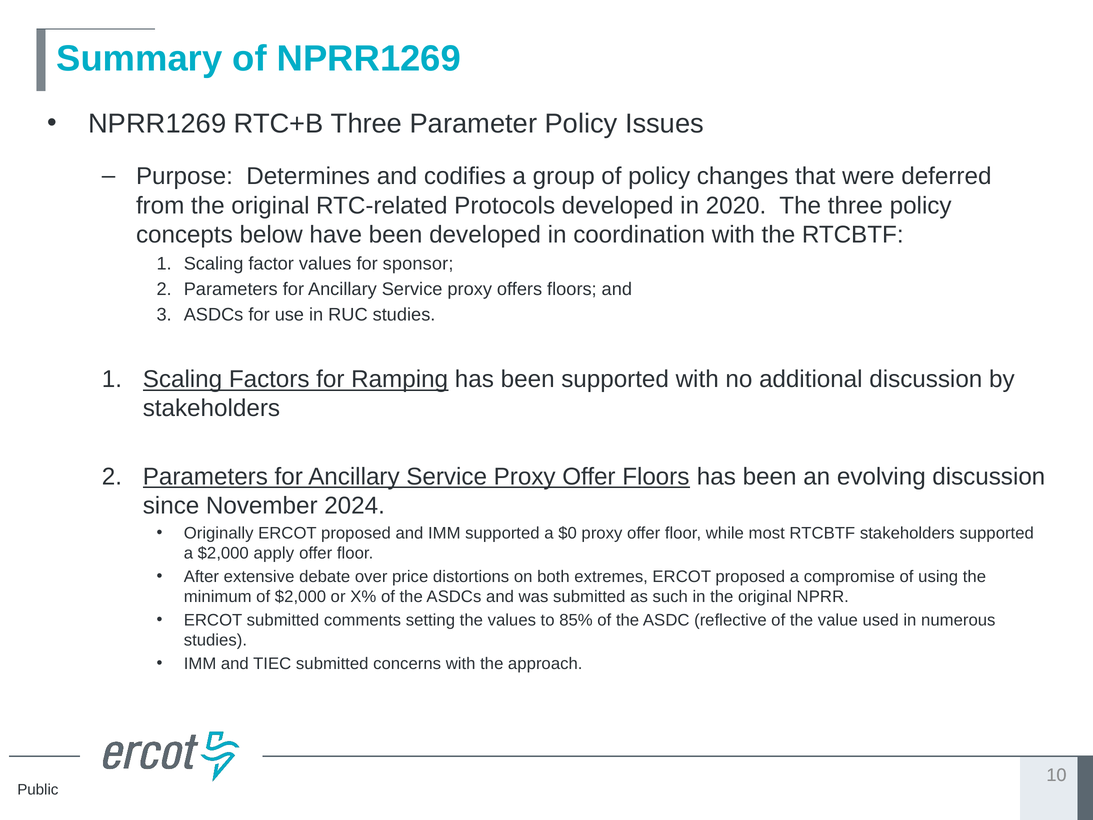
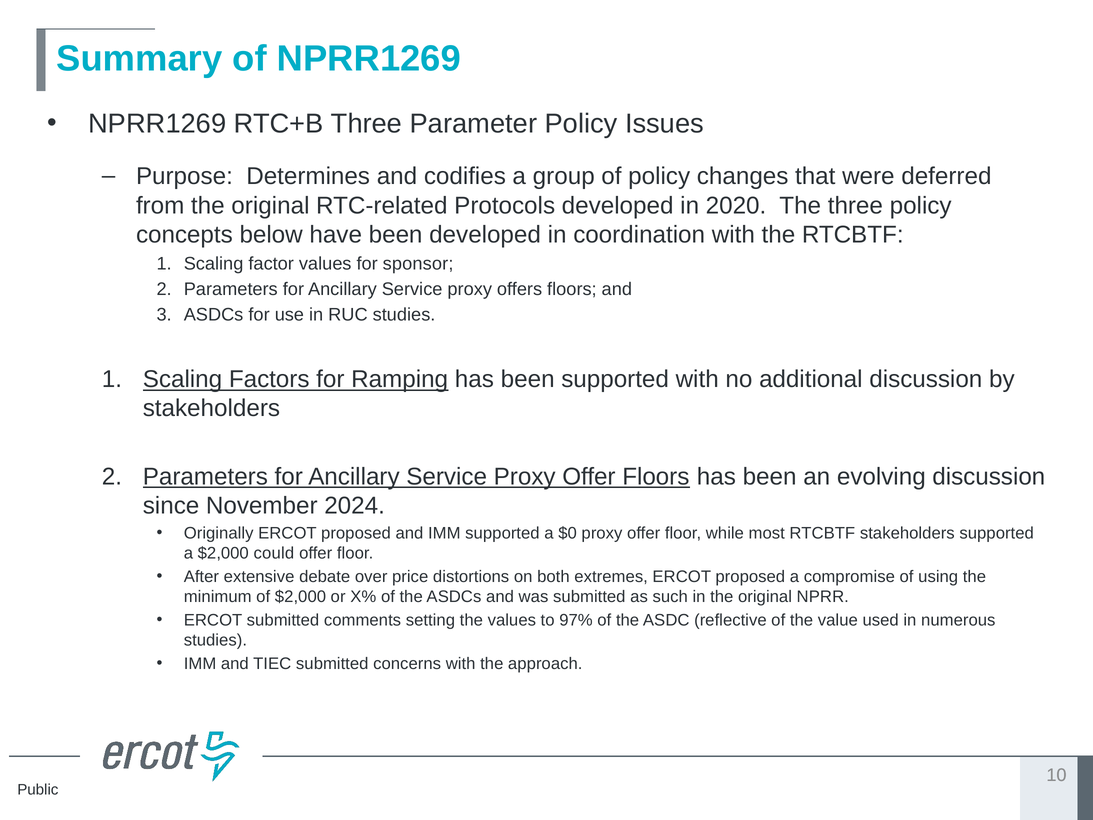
apply: apply -> could (274, 553)
85%: 85% -> 97% (576, 620)
